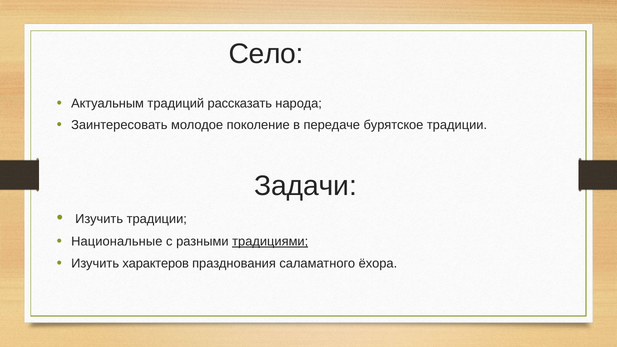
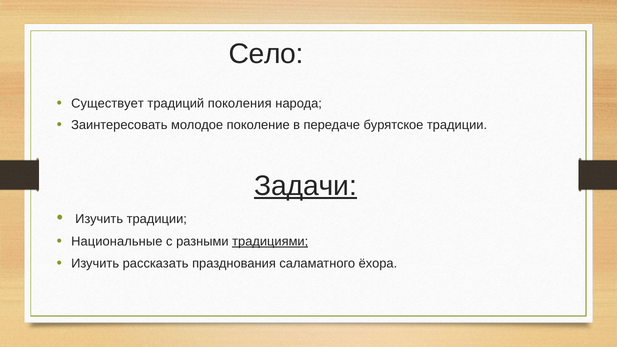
Актуальным: Актуальным -> Существует (108, 103)
рассказать: рассказать -> поколения (240, 103)
Задачи underline: none -> present (305, 186)
характеров: характеров -> рассказать (156, 263)
